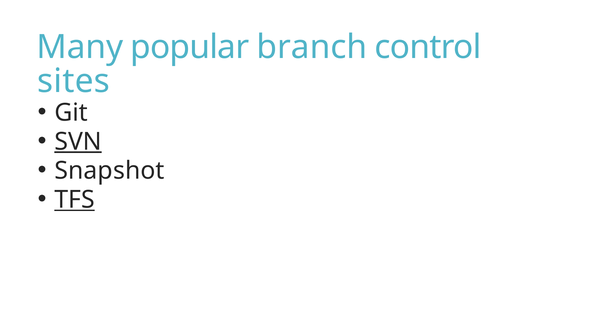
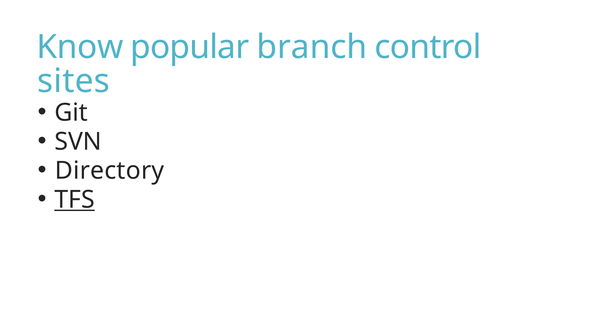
Many: Many -> Know (80, 47)
SVN underline: present -> none (78, 141)
Snapshot: Snapshot -> Directory (109, 170)
